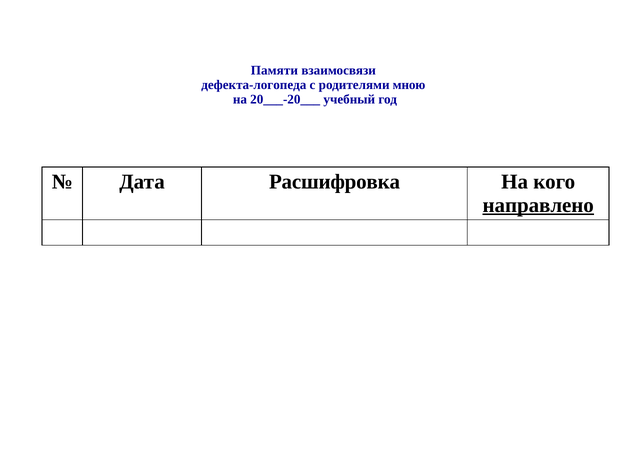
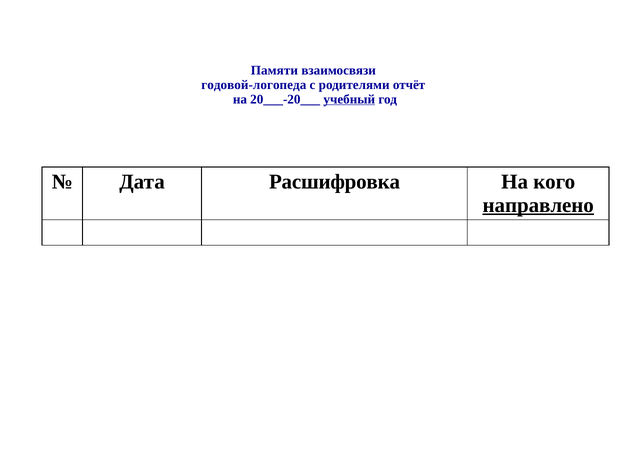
дефекта-логопеда: дефекта-логопеда -> годовой-логопеда (254, 85)
мною: мною -> отчёт (409, 85)
учебный underline: none -> present (349, 99)
